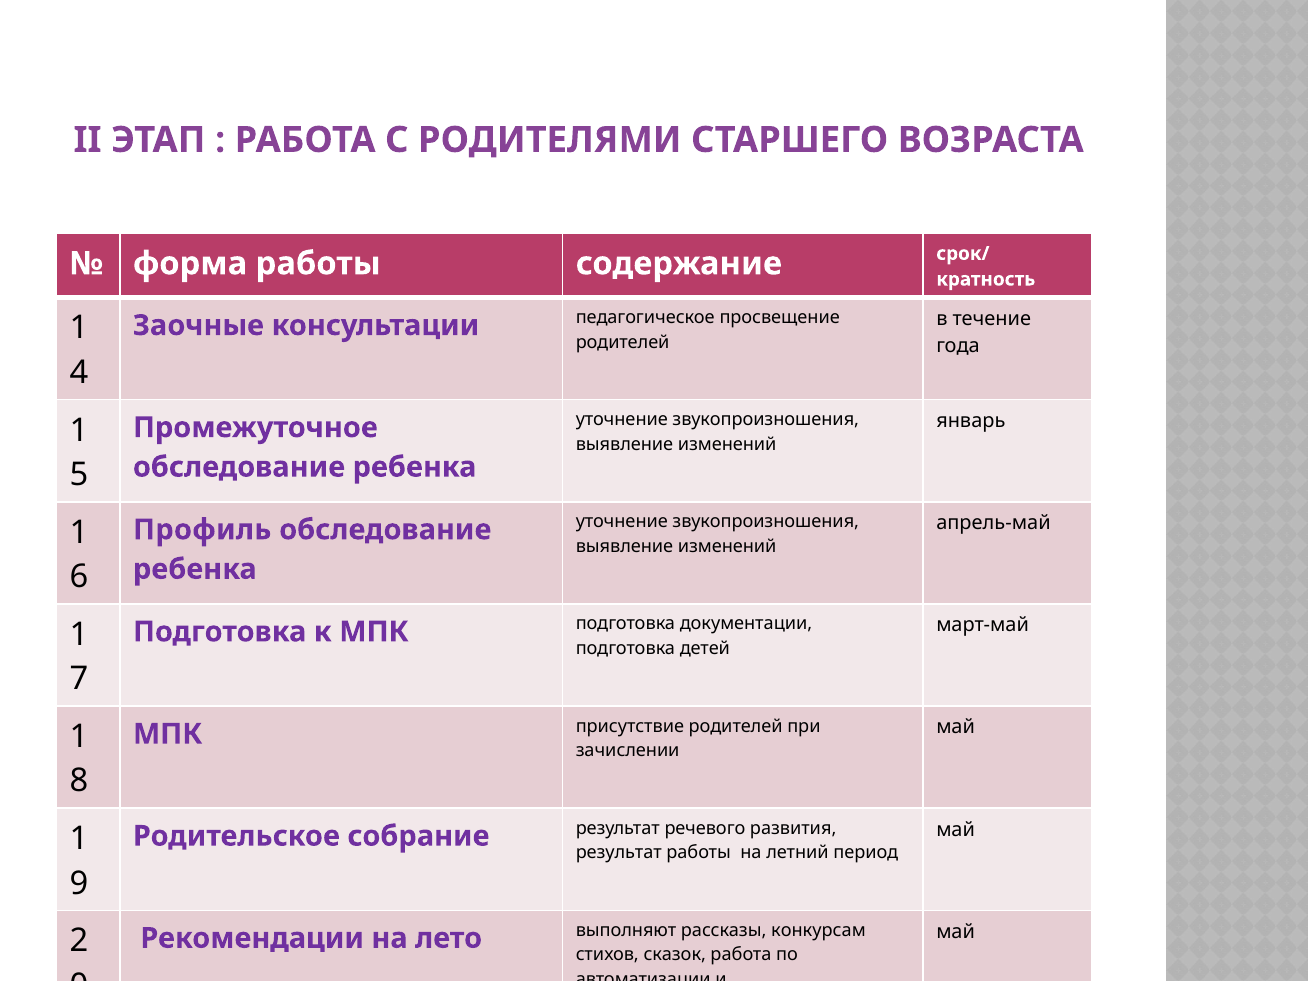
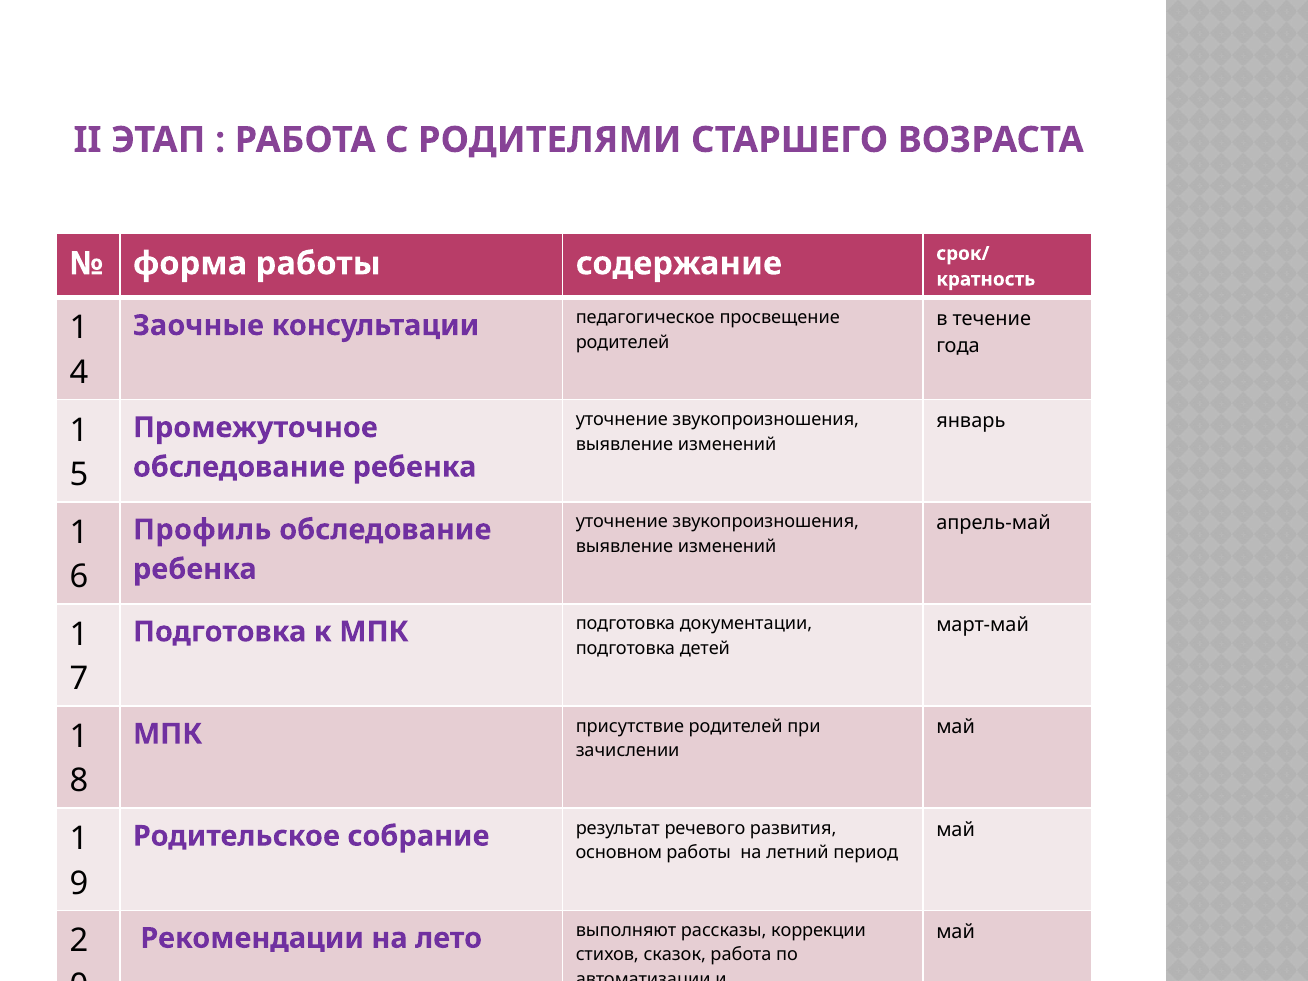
результат: результат -> основном (619, 853)
конкурсам: конкурсам -> коррекции (819, 930)
